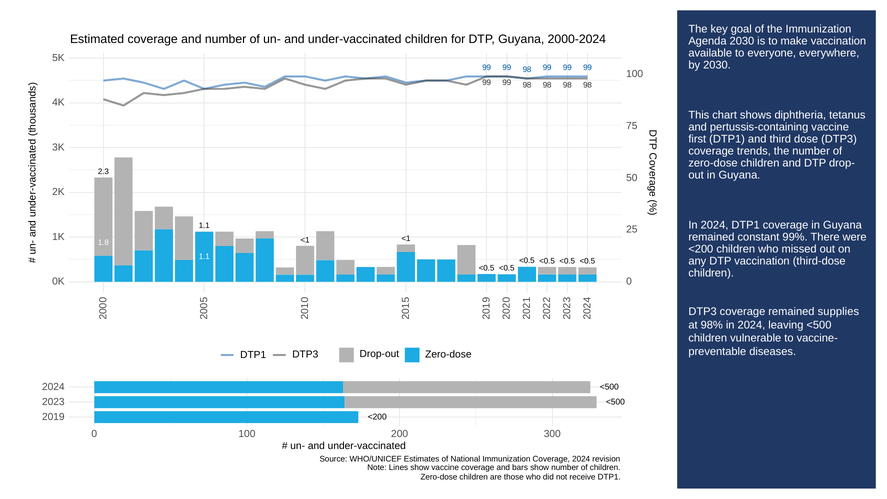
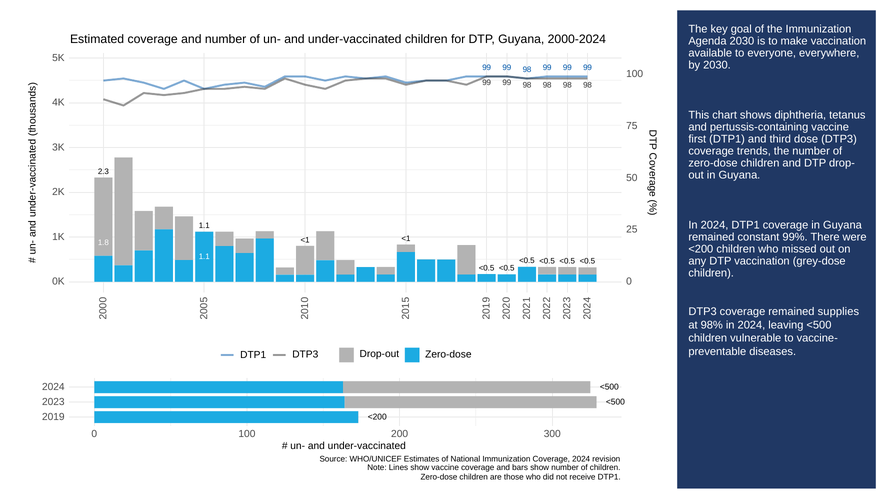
third-dose: third-dose -> grey-dose (819, 261)
